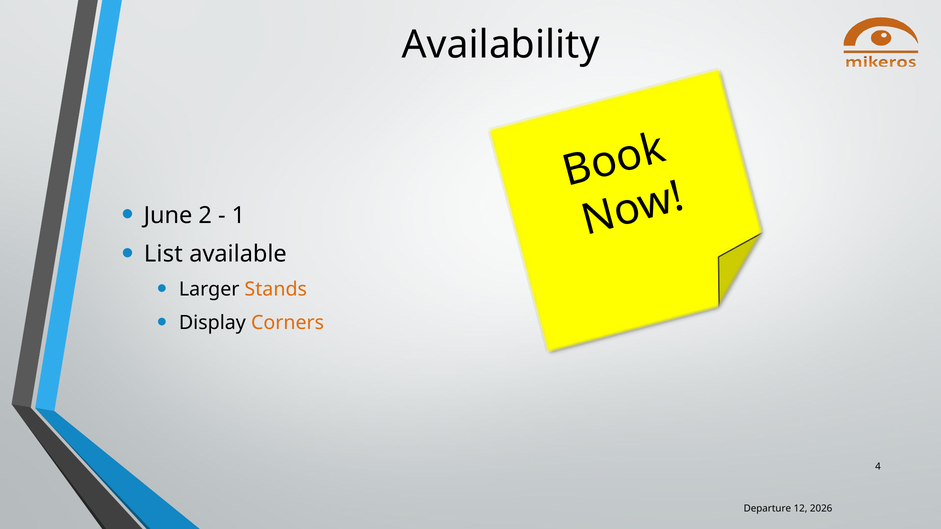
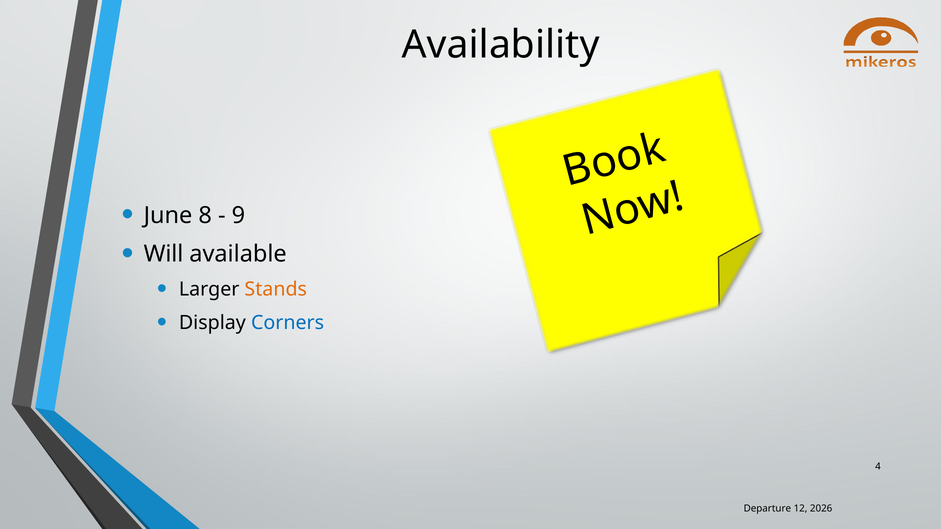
2: 2 -> 8 (205, 215)
1: 1 -> 9 (238, 215)
List: List -> Will (164, 254)
Corners colour: orange -> blue (288, 323)
